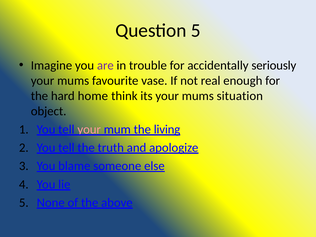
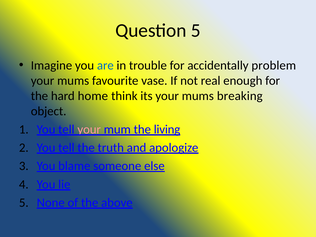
are colour: purple -> blue (105, 65)
seriously: seriously -> problem (274, 65)
situation: situation -> breaking (240, 96)
